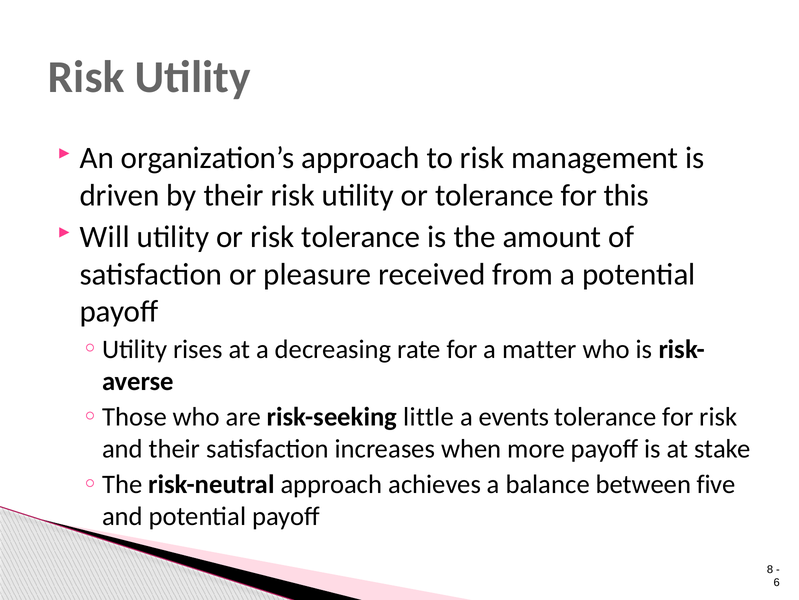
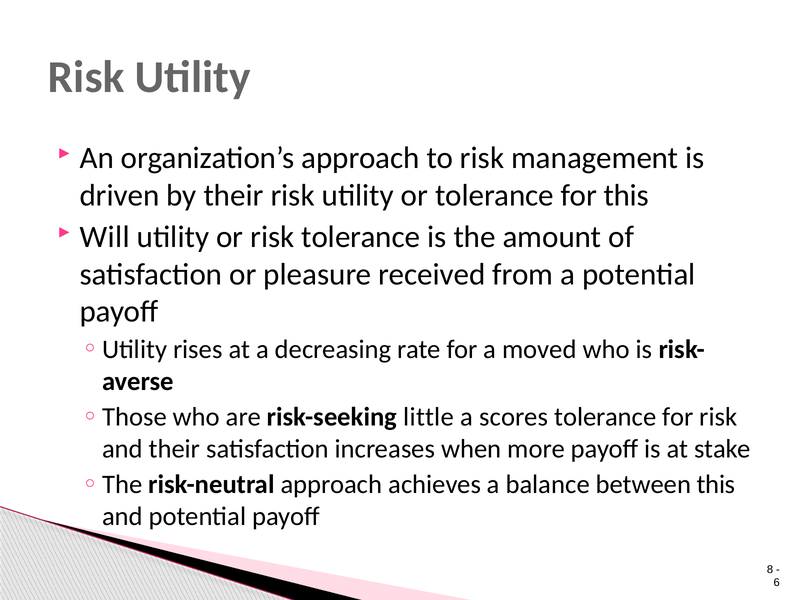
matter: matter -> moved (539, 349)
events: events -> scores (514, 417)
between five: five -> this (716, 484)
